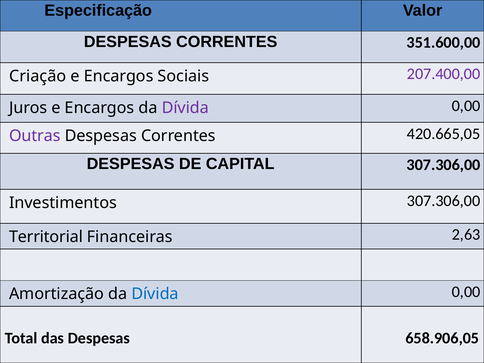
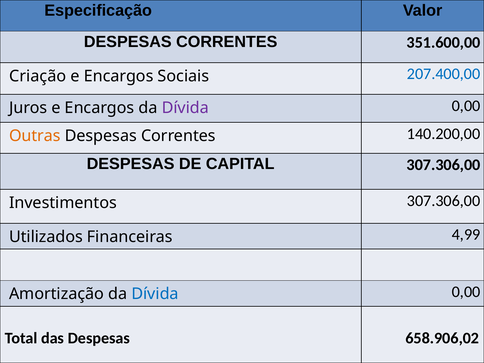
207.400,00 colour: purple -> blue (444, 74)
Outras colour: purple -> orange (35, 136)
420.665,05: 420.665,05 -> 140.200,00 (444, 134)
Territorial: Territorial -> Utilizados (46, 237)
2,63: 2,63 -> 4,99 (466, 235)
658.906,05: 658.906,05 -> 658.906,02 (442, 338)
